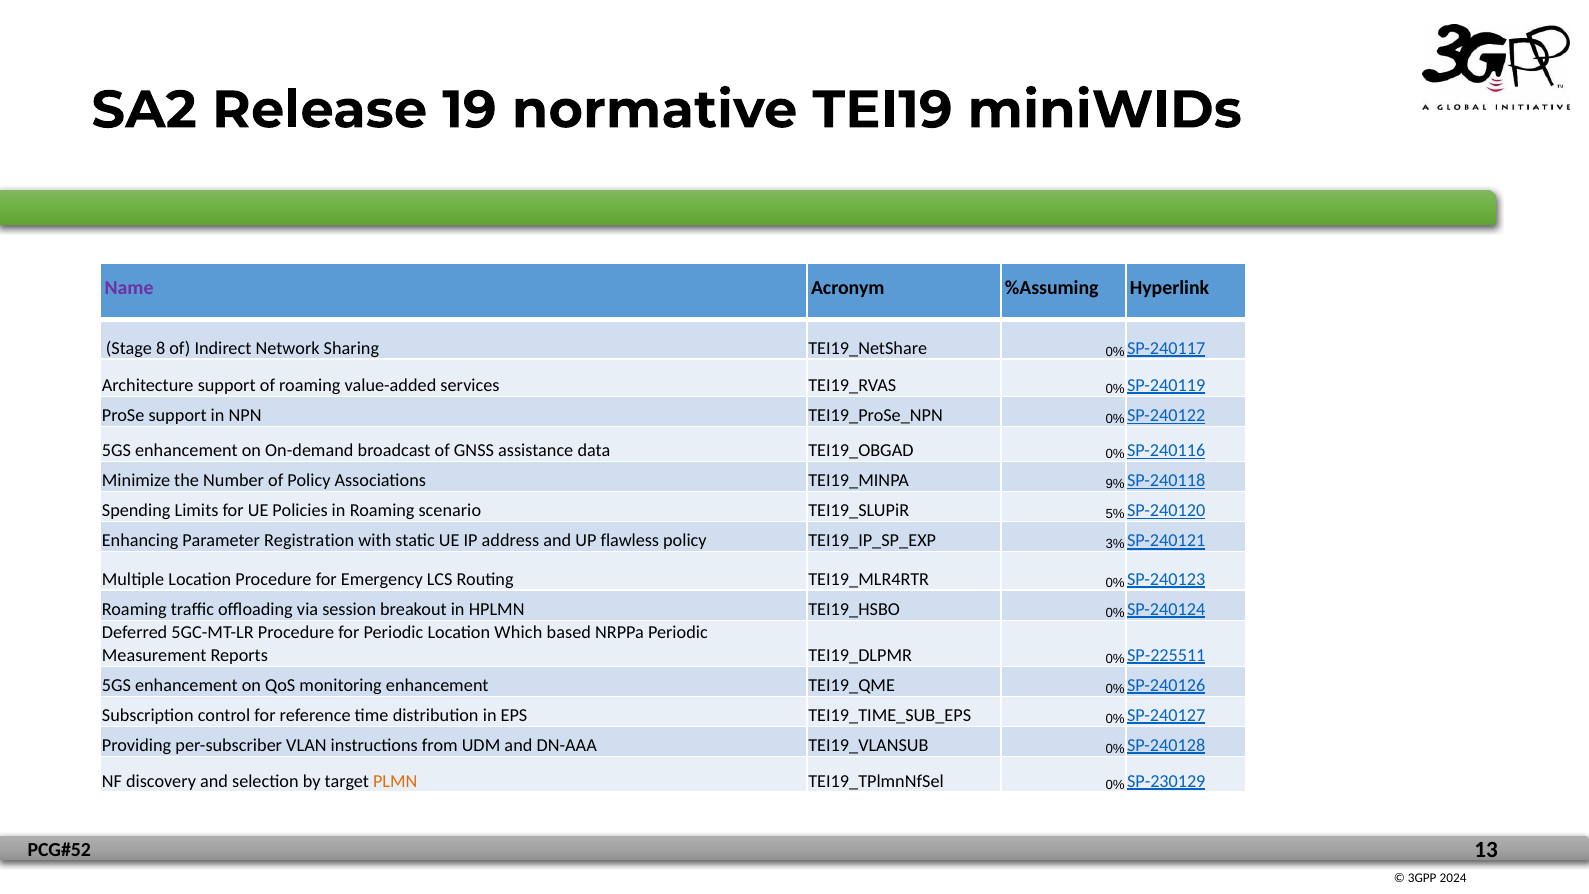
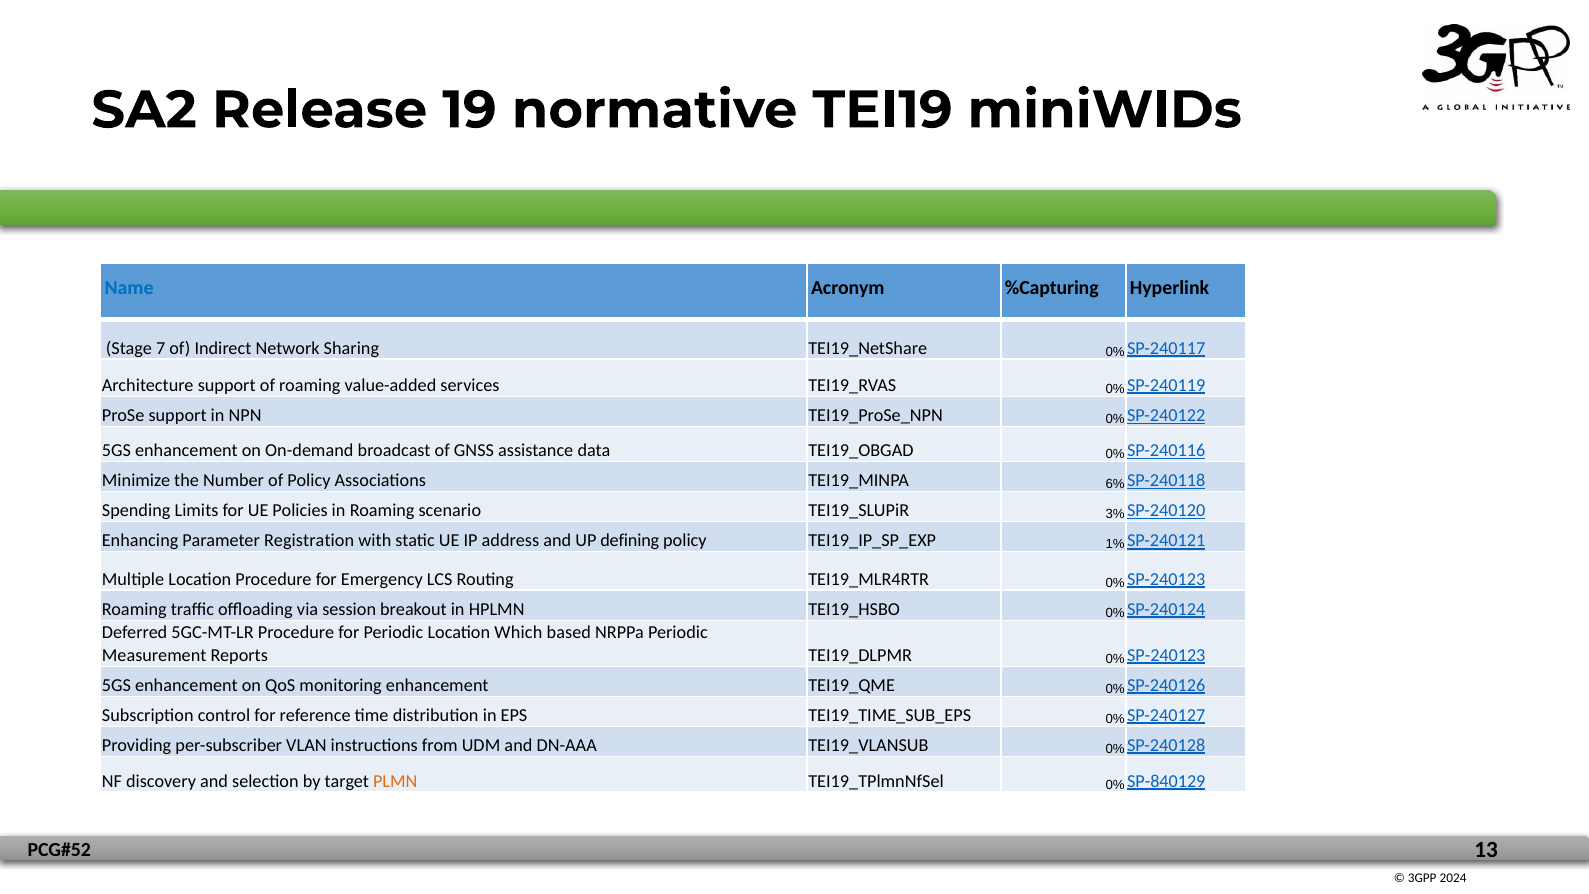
Name colour: purple -> blue (129, 288)
%Assuming: %Assuming -> %Capturing (1052, 288)
8: 8 -> 7 (161, 348)
9%: 9% -> 6% (1115, 484)
5%: 5% -> 3% (1115, 514)
flawless: flawless -> defining (630, 541)
3%: 3% -> 1% (1115, 544)
SP-225511: SP-225511 -> SP-240123 (1166, 655)
SP-230129: SP-230129 -> SP-840129 (1166, 781)
